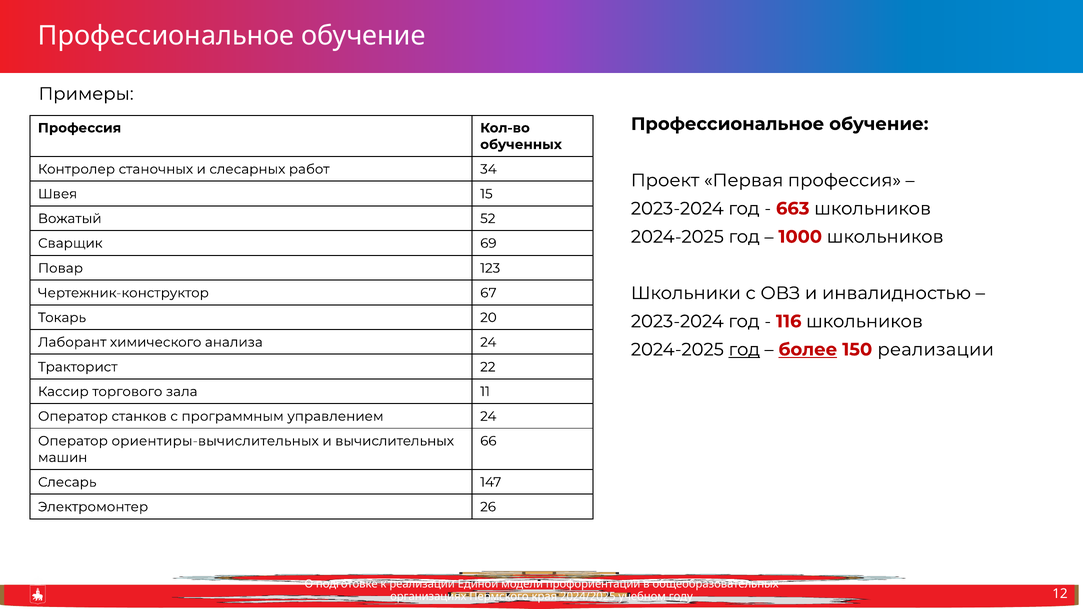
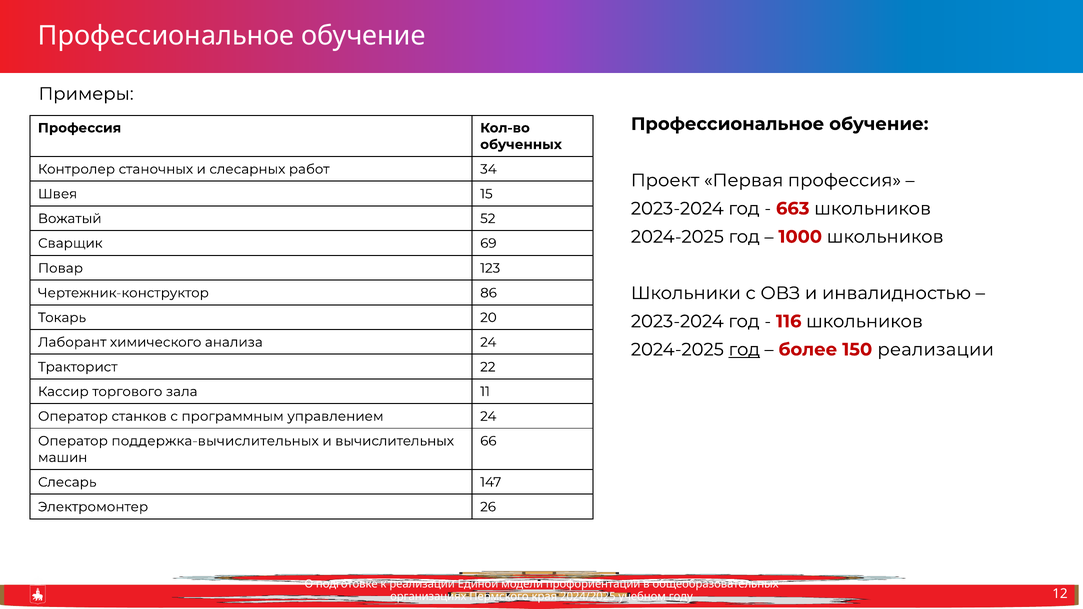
67: 67 -> 86 (489, 293)
более underline: present -> none (808, 350)
ориентиры-вычислительных: ориентиры-вычислительных -> поддержка-вычислительных (215, 441)
